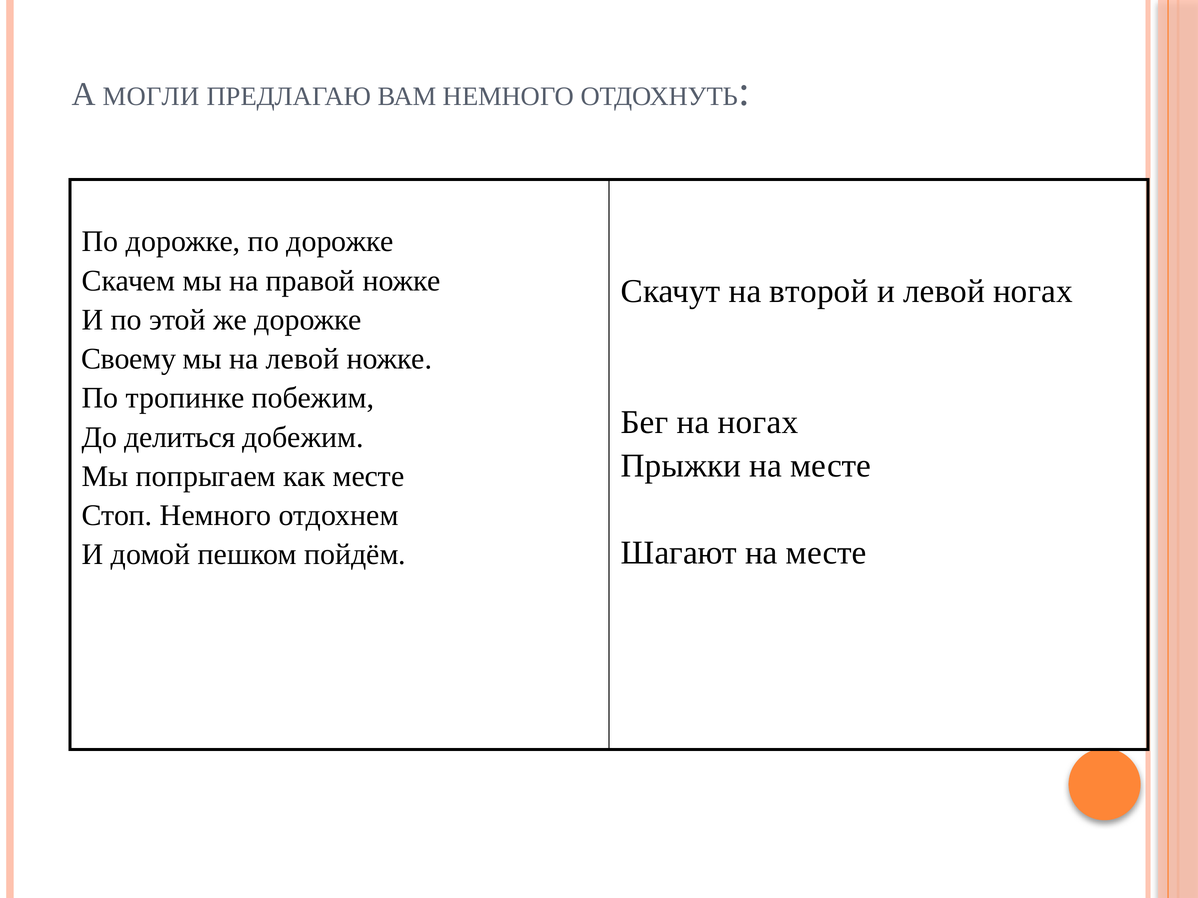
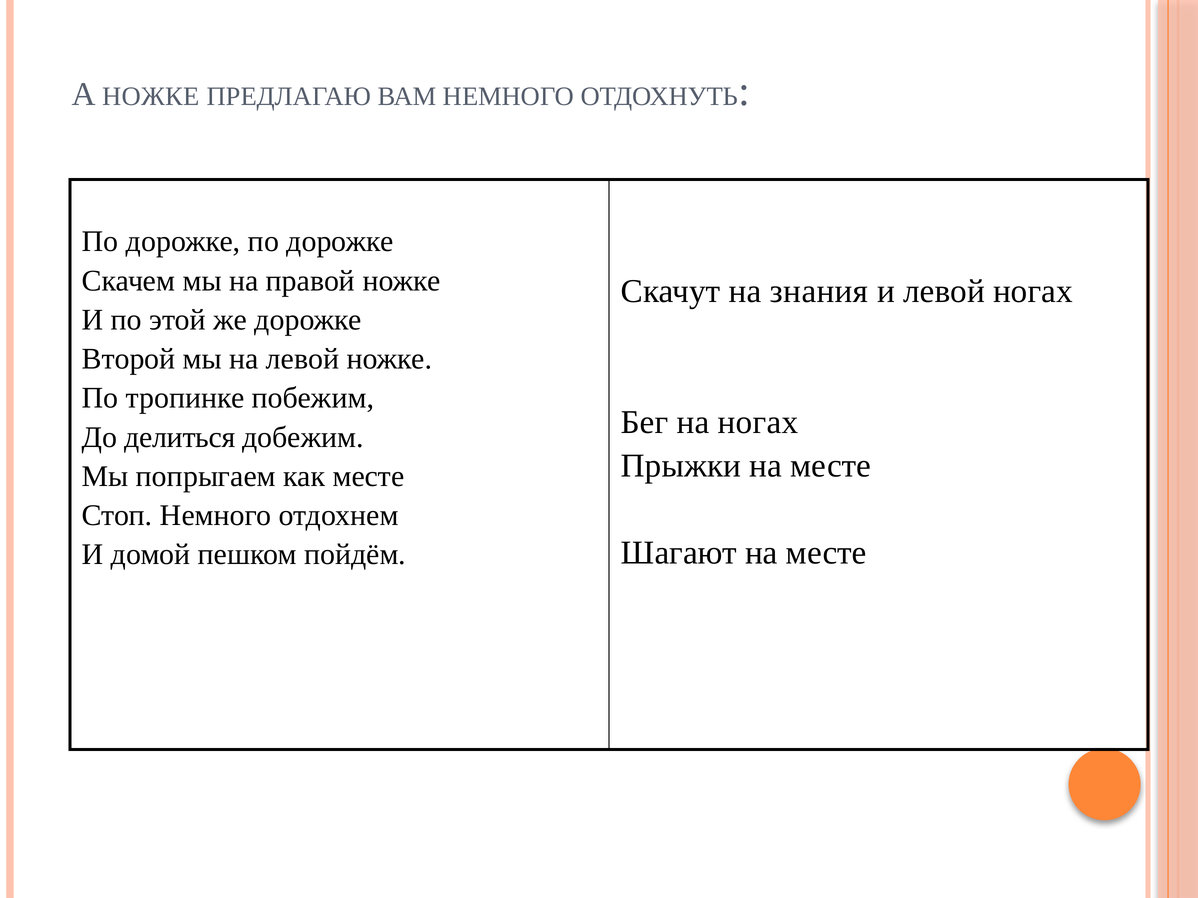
А МОГЛИ: МОГЛИ -> НОЖКЕ (151, 96)
второй: второй -> знания (819, 292)
Своему: Своему -> Второй (129, 359)
